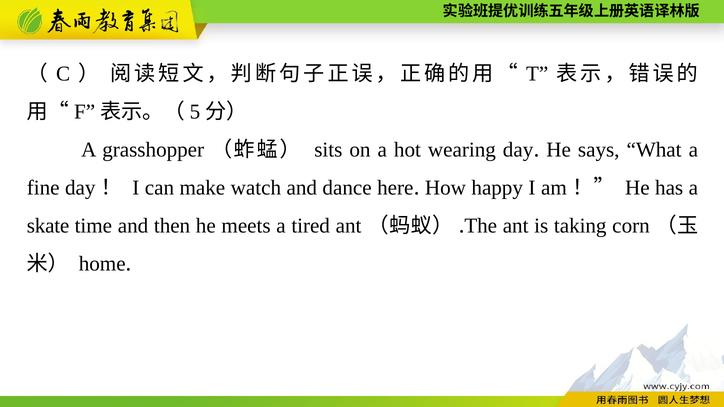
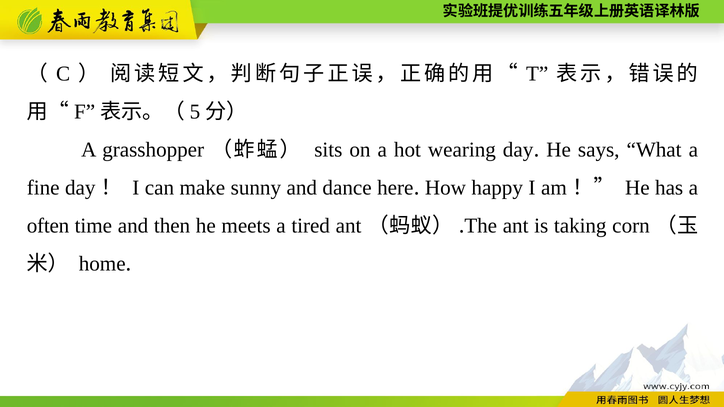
watch: watch -> sunny (256, 188)
skate: skate -> often (48, 226)
